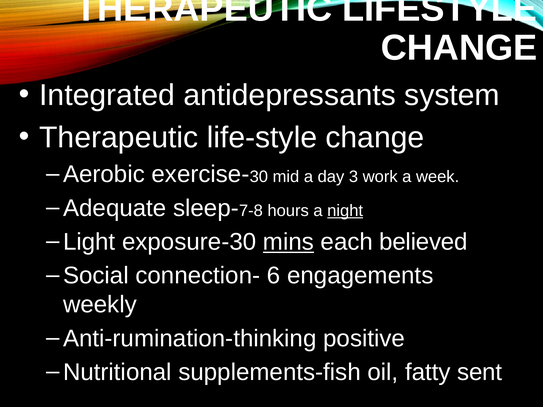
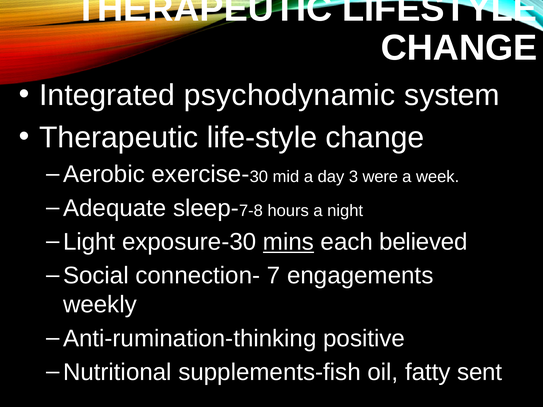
antidepressants: antidepressants -> psychodynamic (290, 95)
work: work -> were (380, 177)
night underline: present -> none (345, 211)
6: 6 -> 7 (274, 276)
